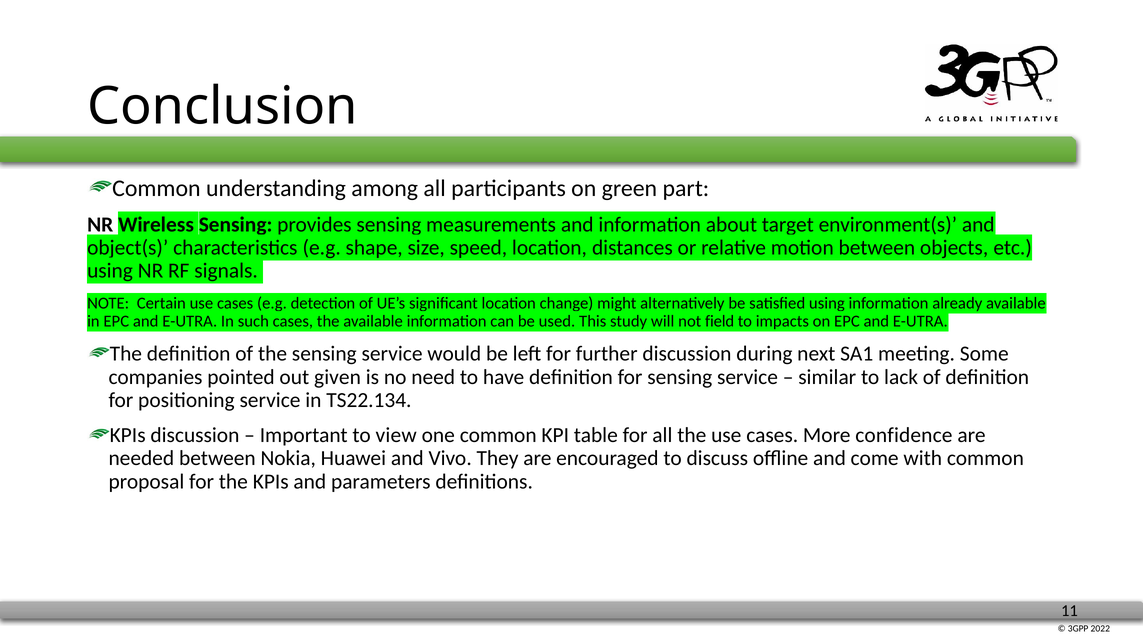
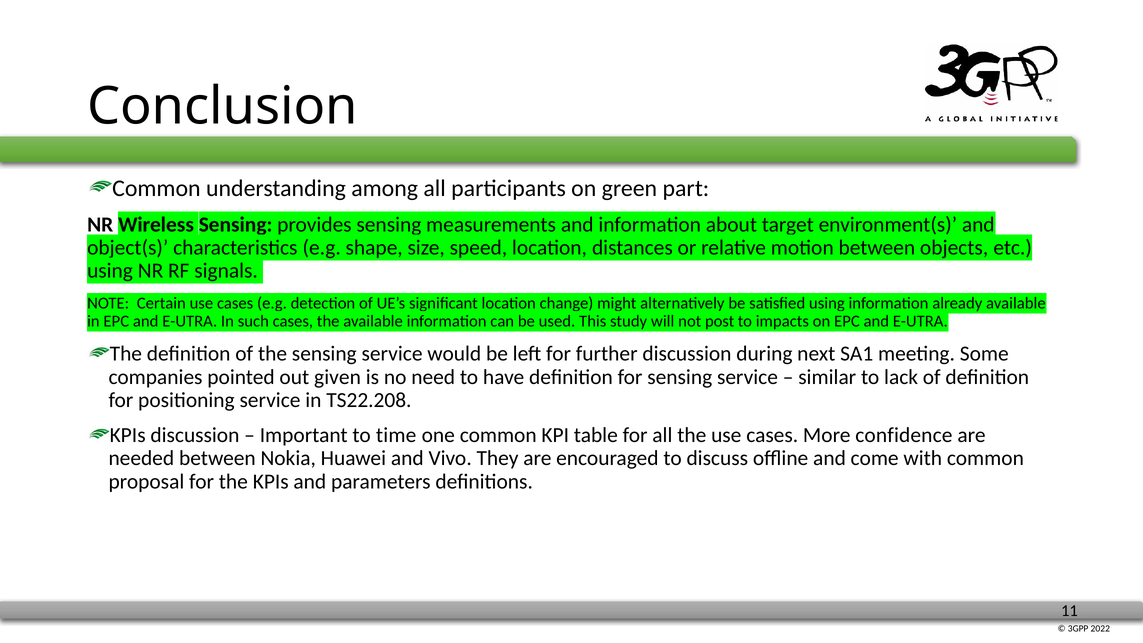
field: field -> post (720, 321)
TS22.134: TS22.134 -> TS22.208 (369, 400)
view: view -> time (396, 435)
